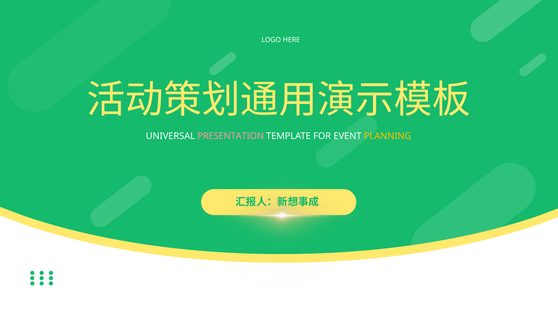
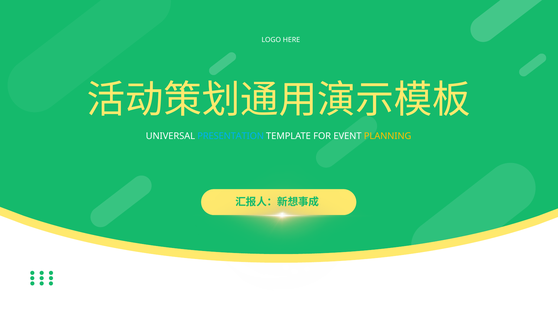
PRESENTATION colour: pink -> light blue (231, 136)
